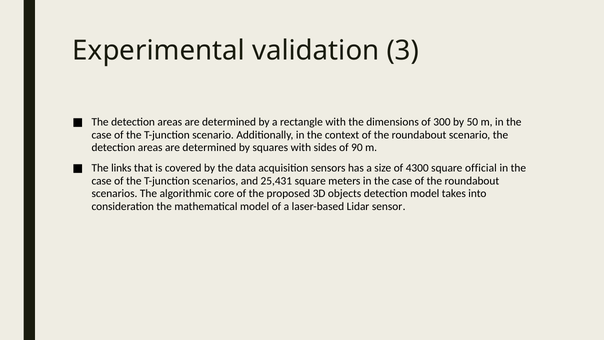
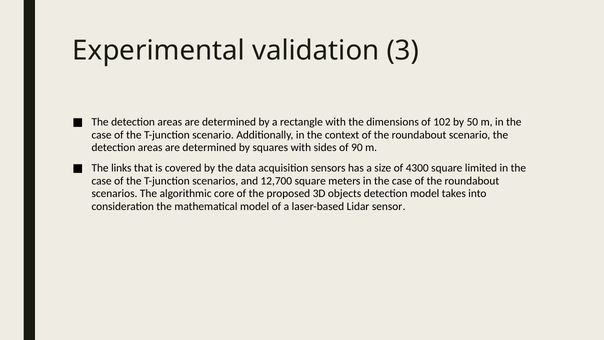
300: 300 -> 102 (442, 122)
official: official -> limited (481, 168)
25,431: 25,431 -> 12,700 (276, 181)
